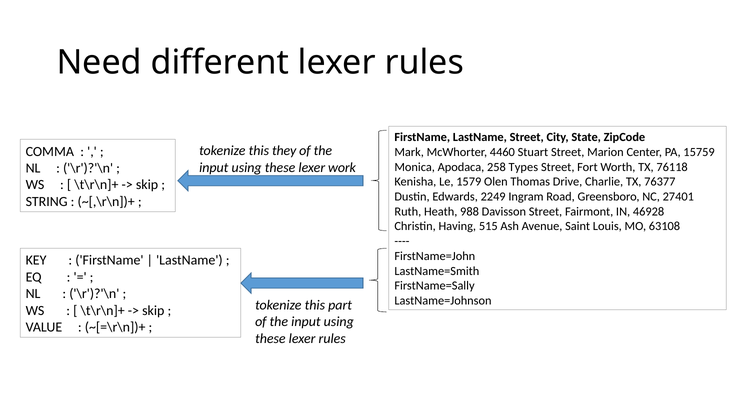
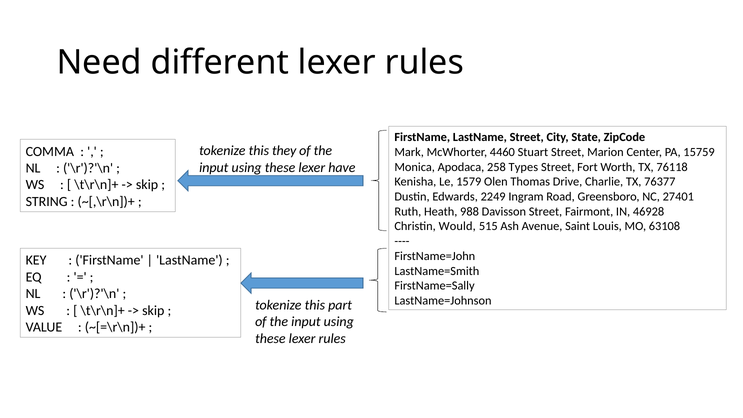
work: work -> have (342, 168)
Having: Having -> Would (457, 226)
